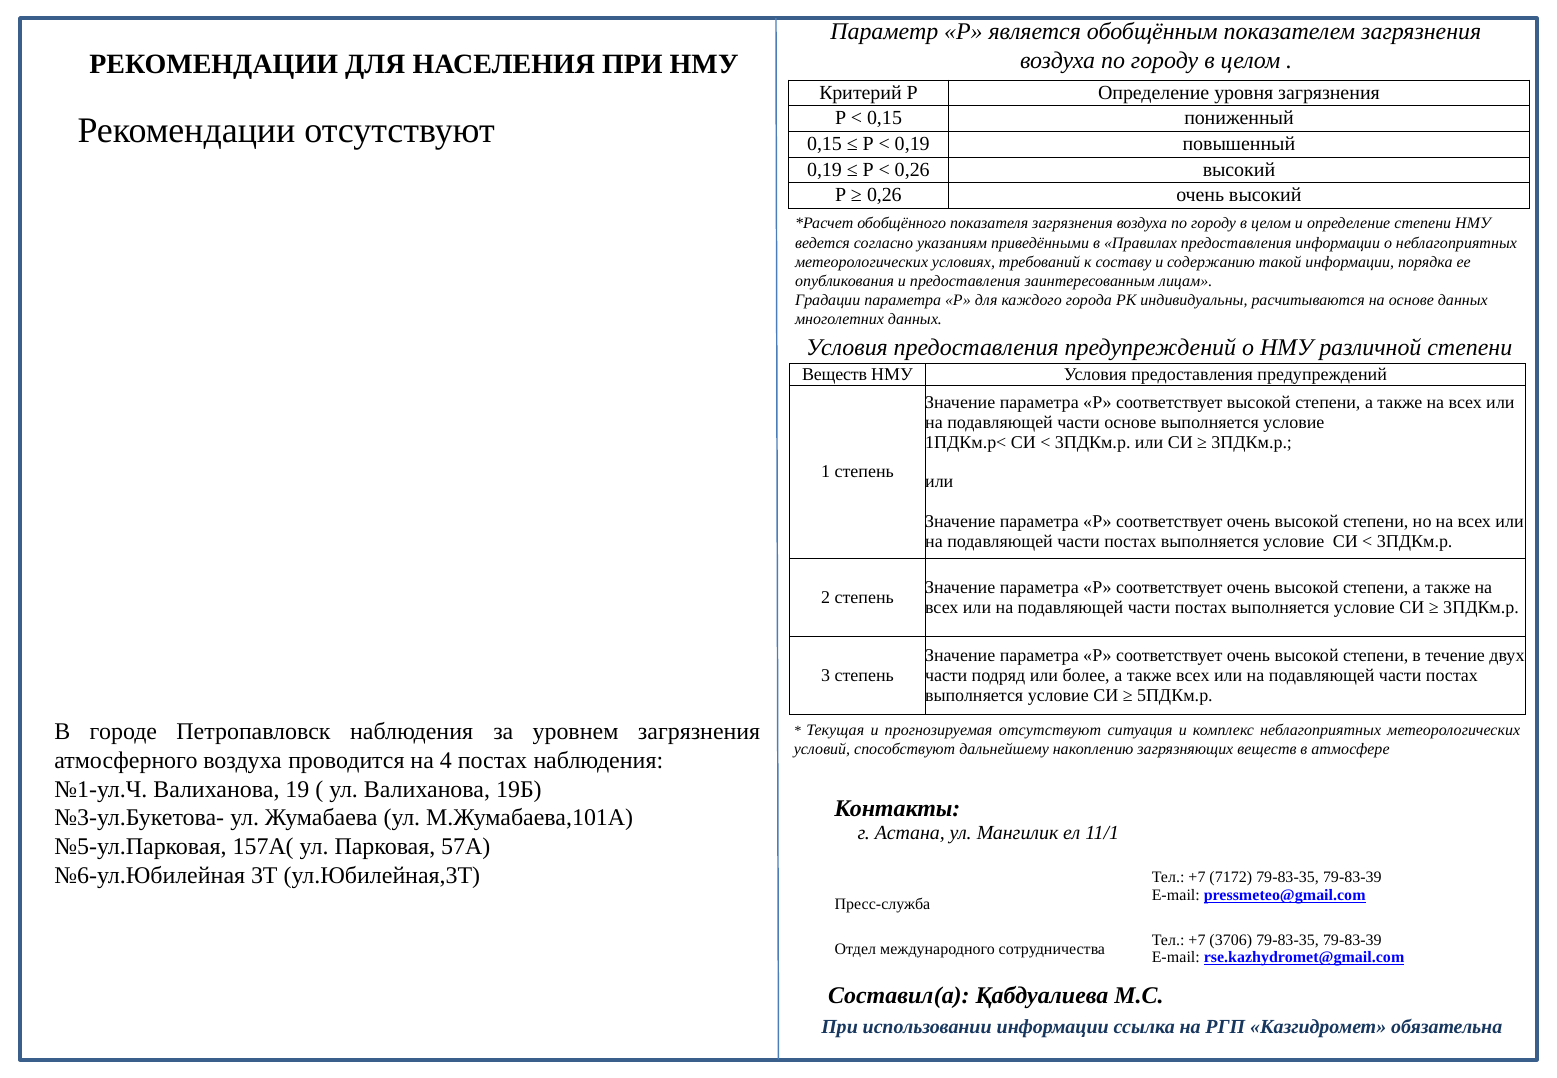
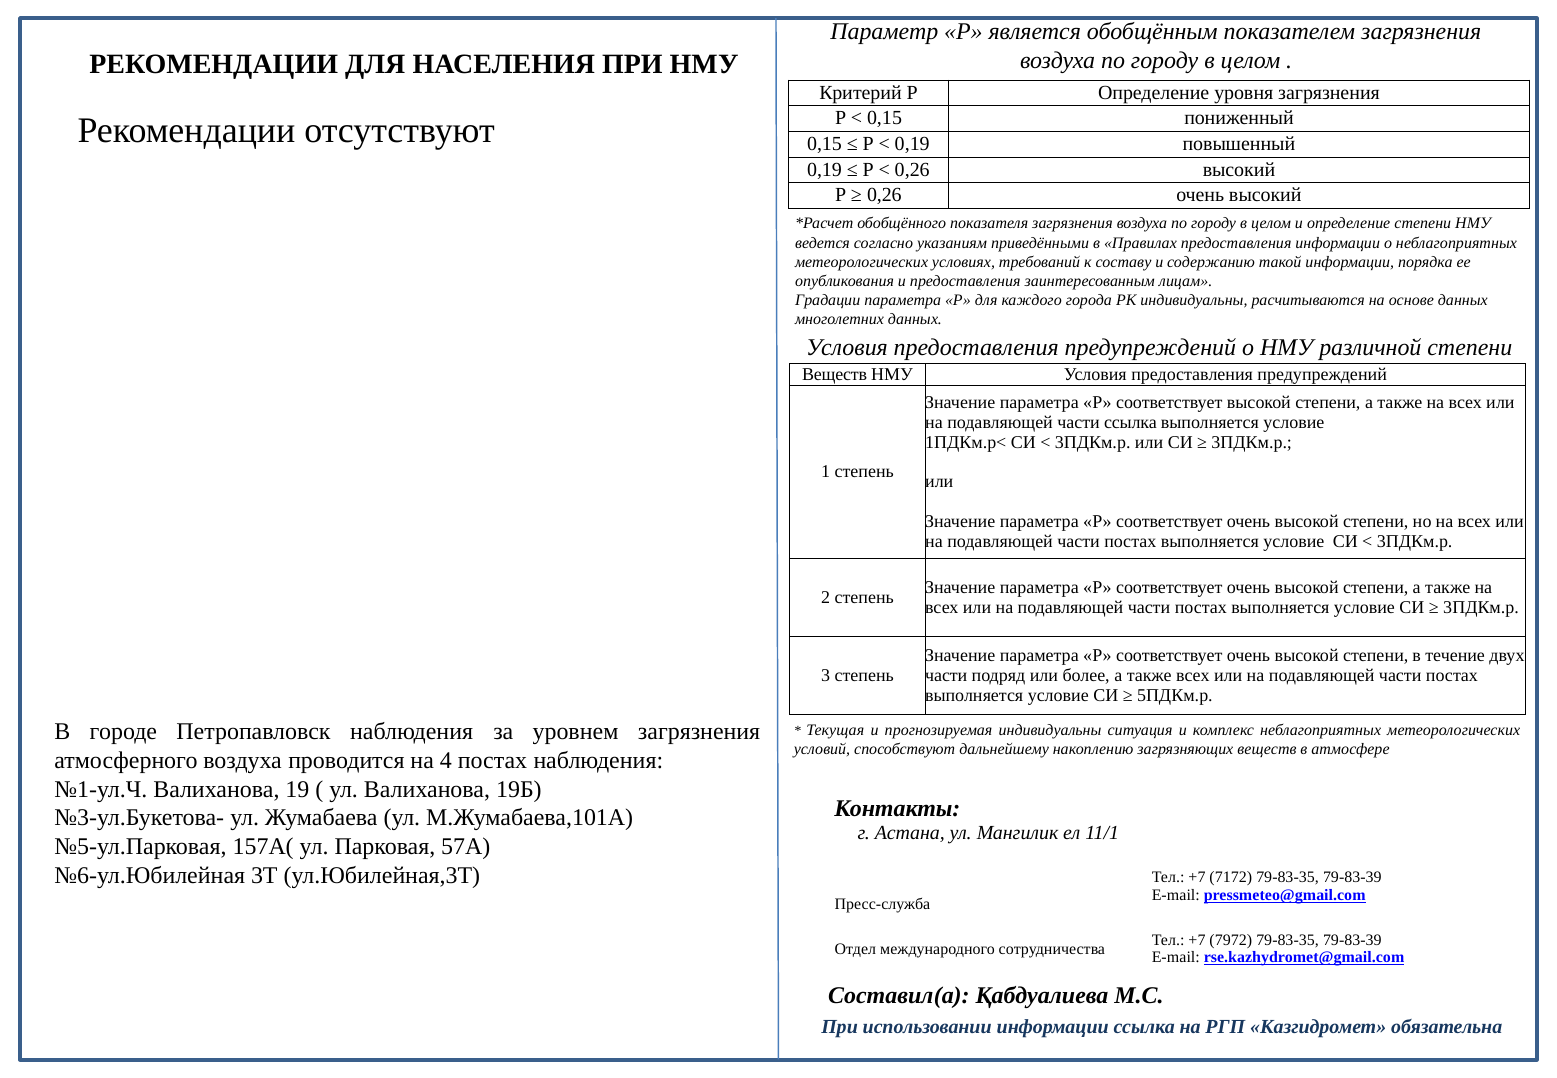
части основе: основе -> ссылка (1130, 422)
прогнозируемая отсутствуют: отсутствуют -> индивидуальны (1050, 730)
3706: 3706 -> 7972 (1231, 940)
